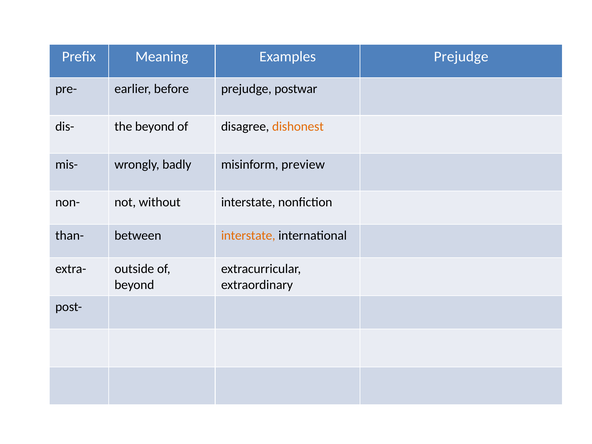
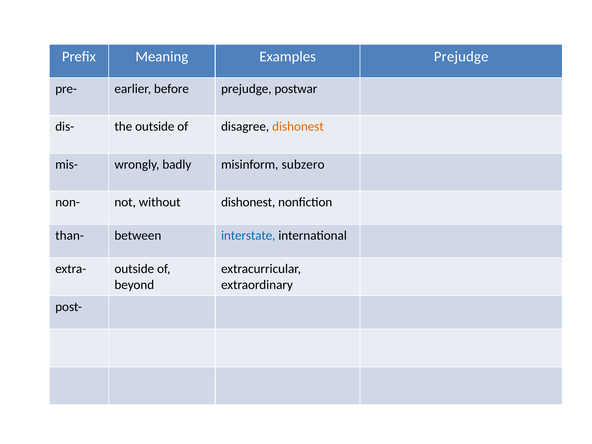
the beyond: beyond -> outside (155, 127)
preview: preview -> subzero (303, 164)
without interstate: interstate -> dishonest (248, 202)
interstate colour: orange -> blue (248, 236)
